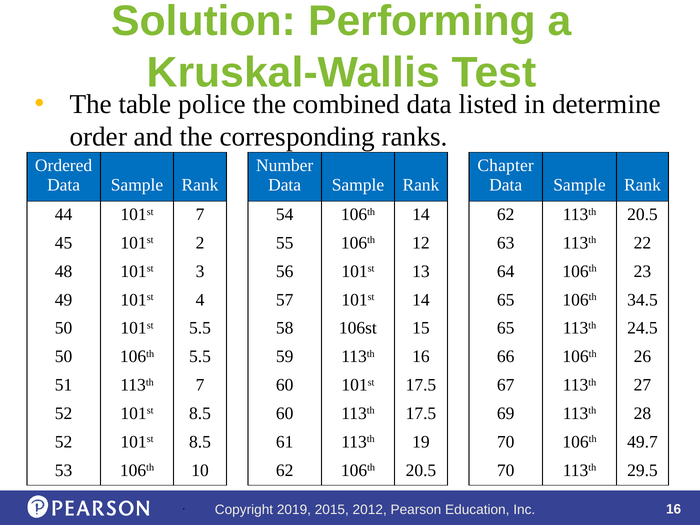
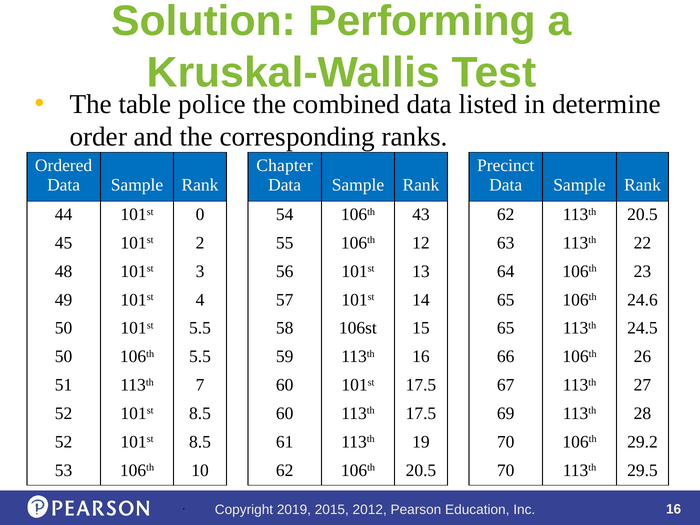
Number: Number -> Chapter (285, 166)
Chapter: Chapter -> Precinct (506, 166)
101st 7: 7 -> 0 (200, 215)
106th 14: 14 -> 43 (421, 215)
34.5: 34.5 -> 24.6 (642, 300)
49.7: 49.7 -> 29.2 (642, 442)
